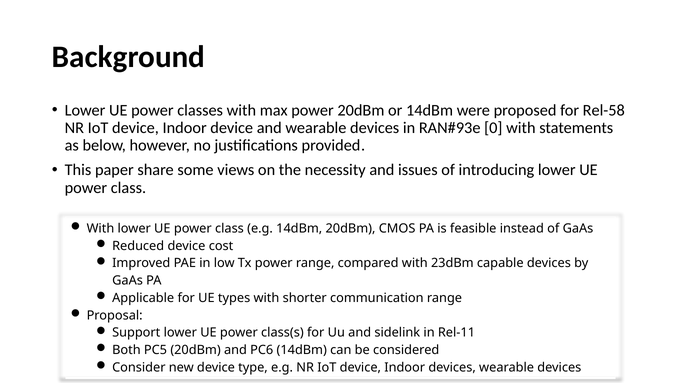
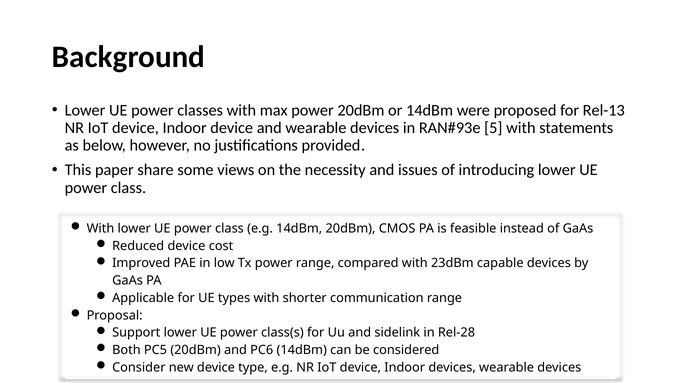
Rel-58: Rel-58 -> Rel-13 (604, 110)
0: 0 -> 5 (493, 128)
Rel-11: Rel-11 -> Rel-28 (456, 333)
